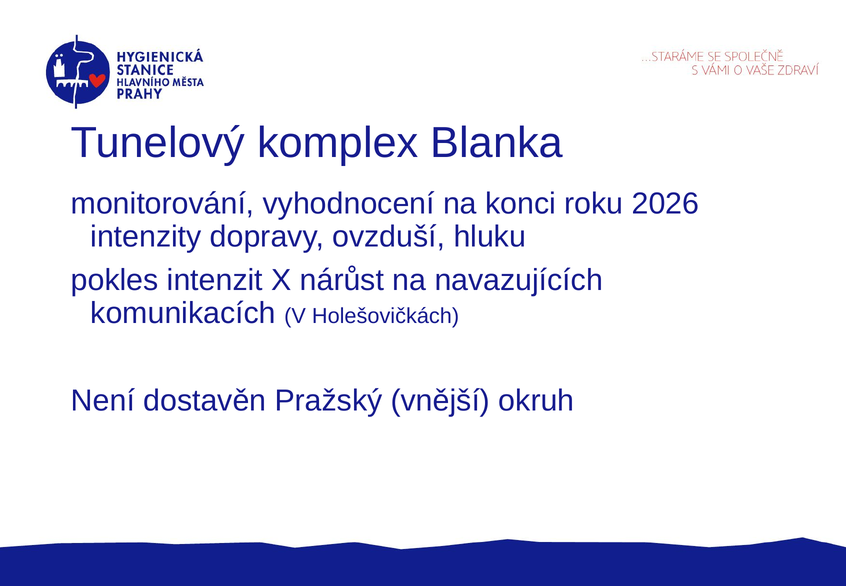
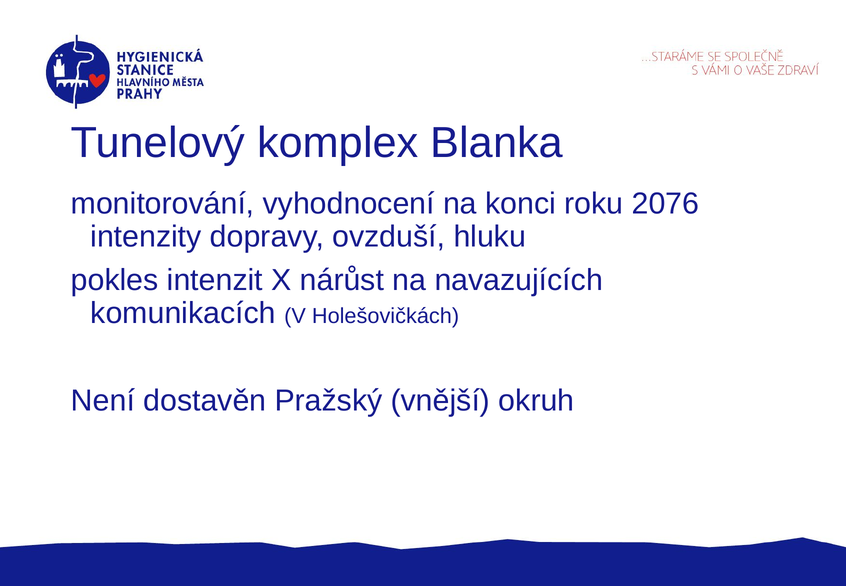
2026: 2026 -> 2076 (665, 204)
